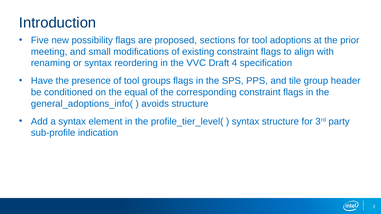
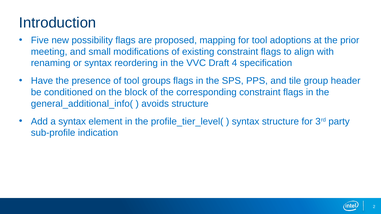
sections: sections -> mapping (218, 40)
equal: equal -> block (136, 92)
general_adoptions_info(: general_adoptions_info( -> general_additional_info( (82, 104)
